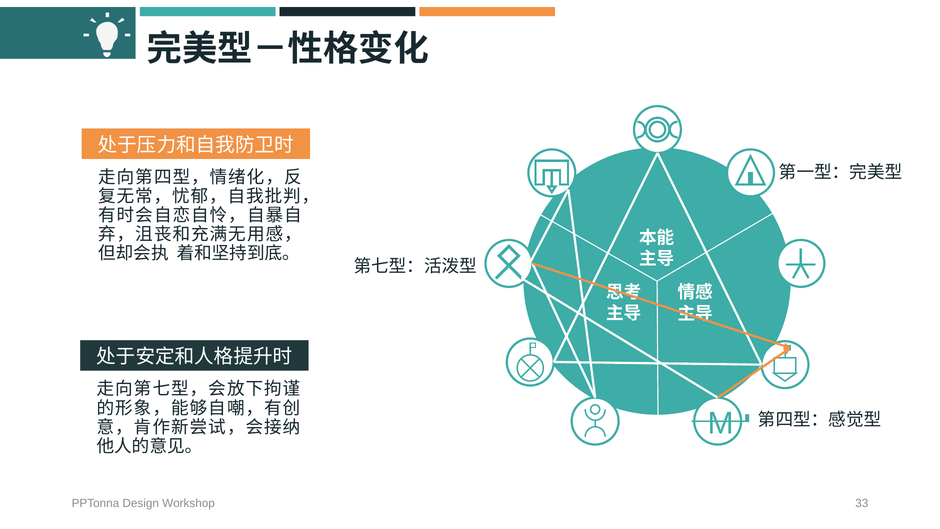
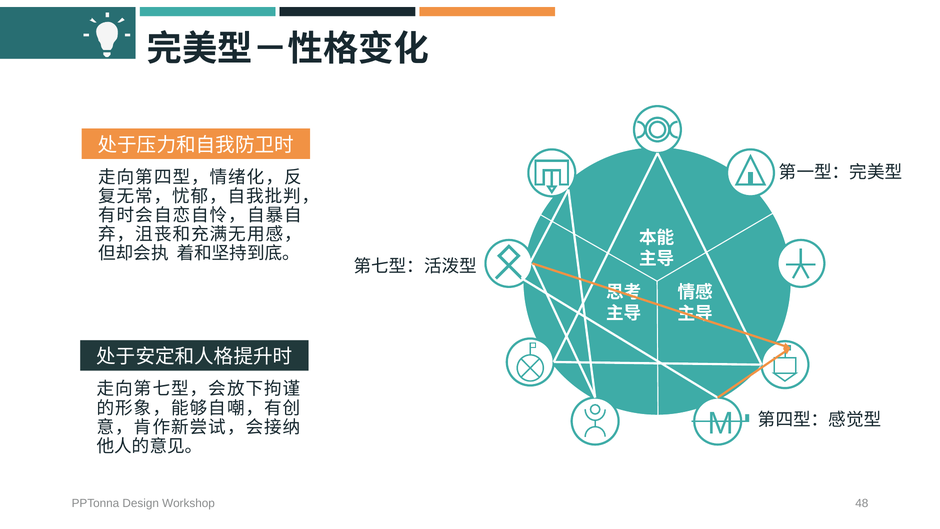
33: 33 -> 48 (862, 503)
